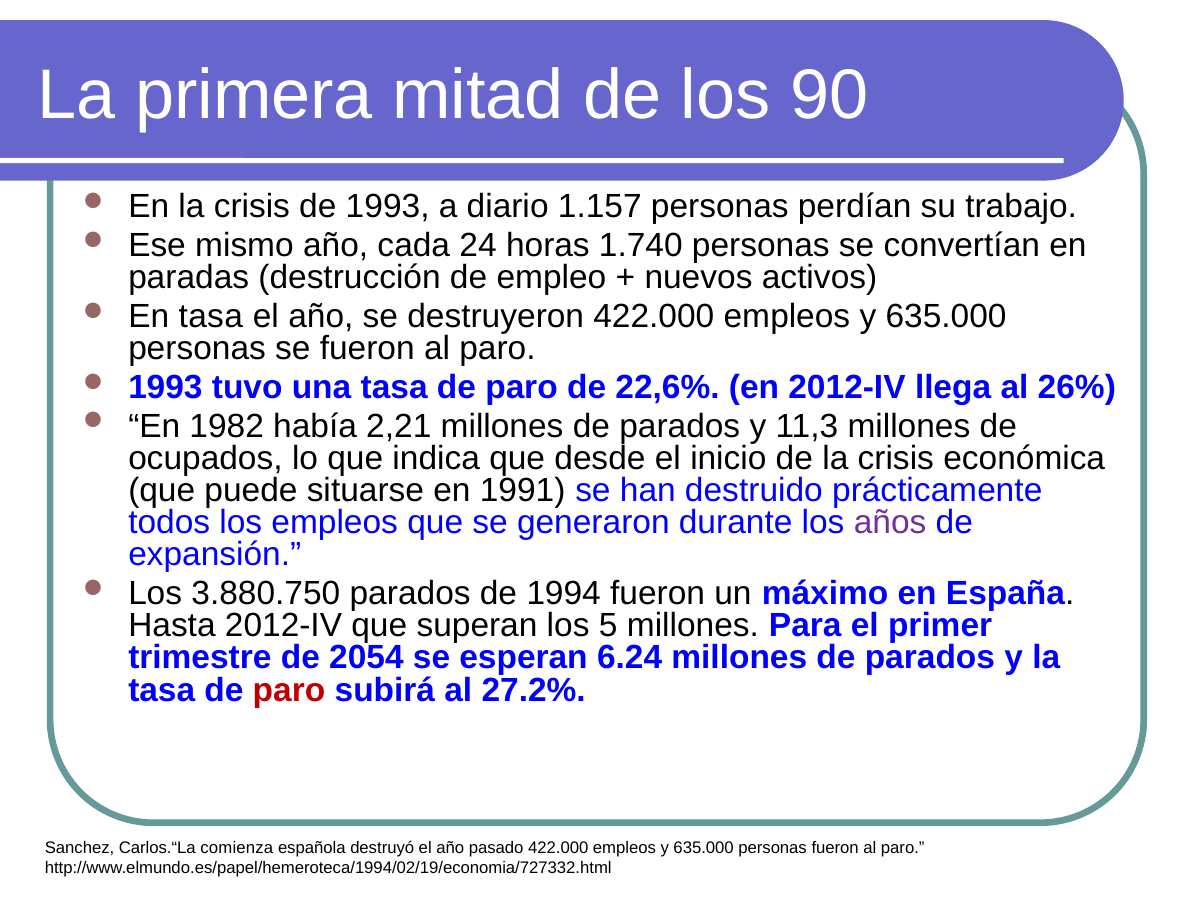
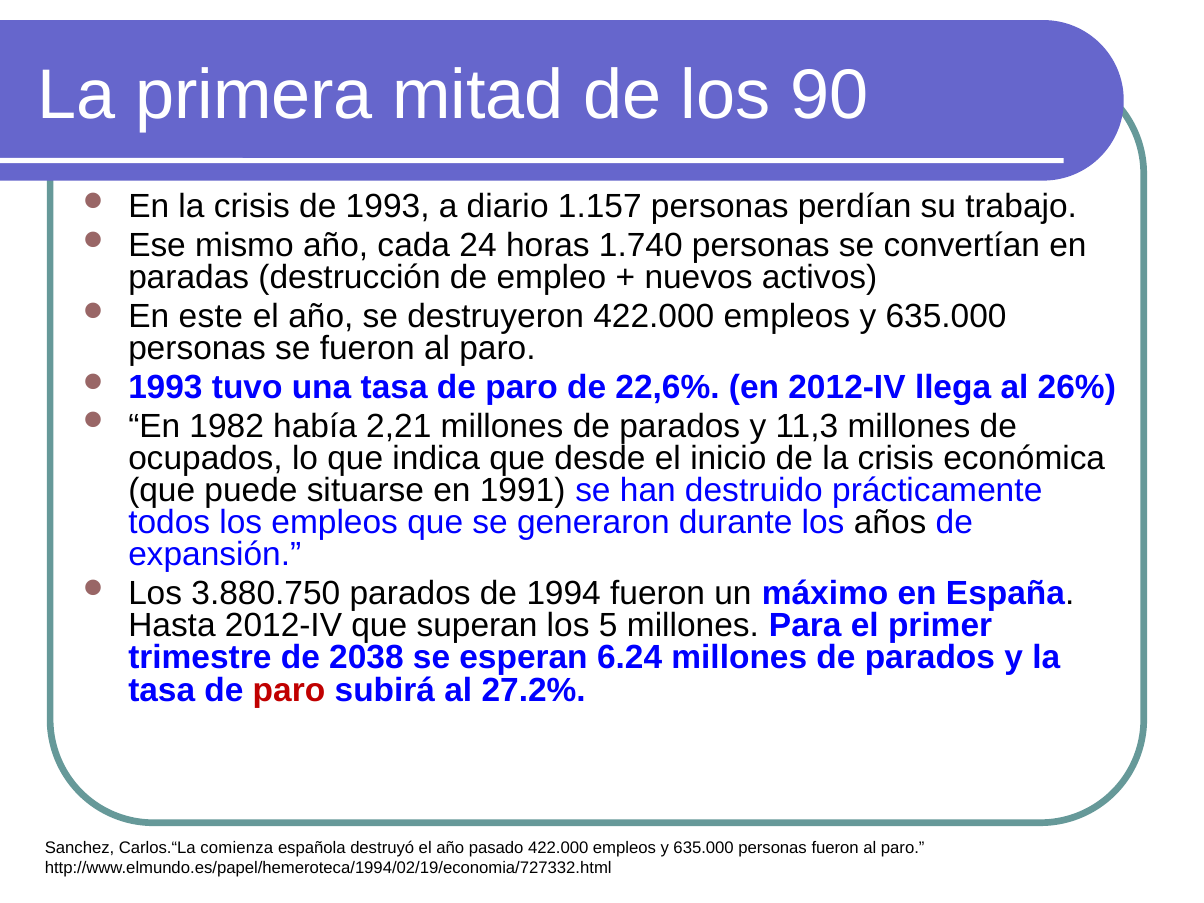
En tasa: tasa -> este (211, 317)
años colour: purple -> black (890, 523)
2054: 2054 -> 2038 (366, 658)
